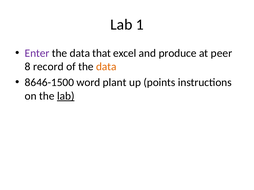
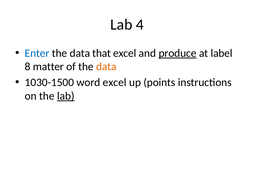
1: 1 -> 4 (140, 25)
Enter colour: purple -> blue (37, 53)
produce underline: none -> present (178, 53)
peer: peer -> label (222, 53)
record: record -> matter (48, 67)
8646-1500: 8646-1500 -> 1030-1500 (49, 83)
word plant: plant -> excel (115, 83)
